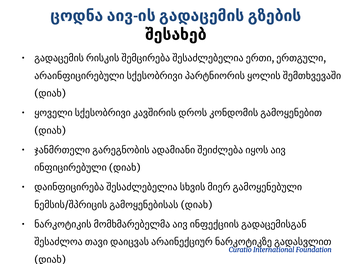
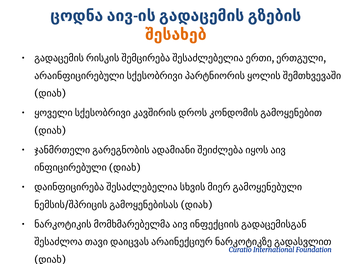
შესახებ colour: black -> orange (176, 35)
